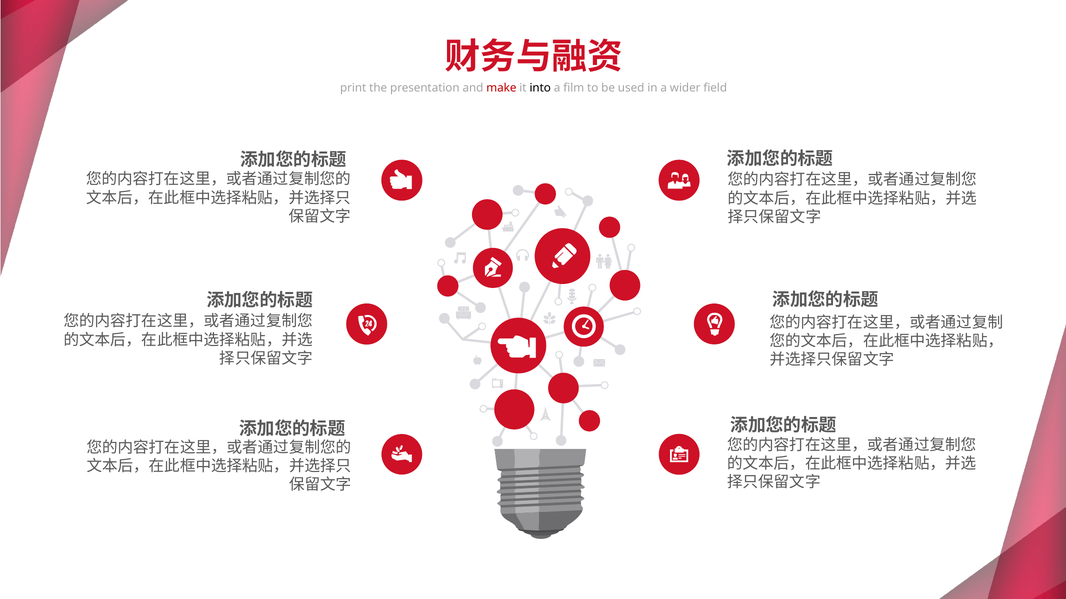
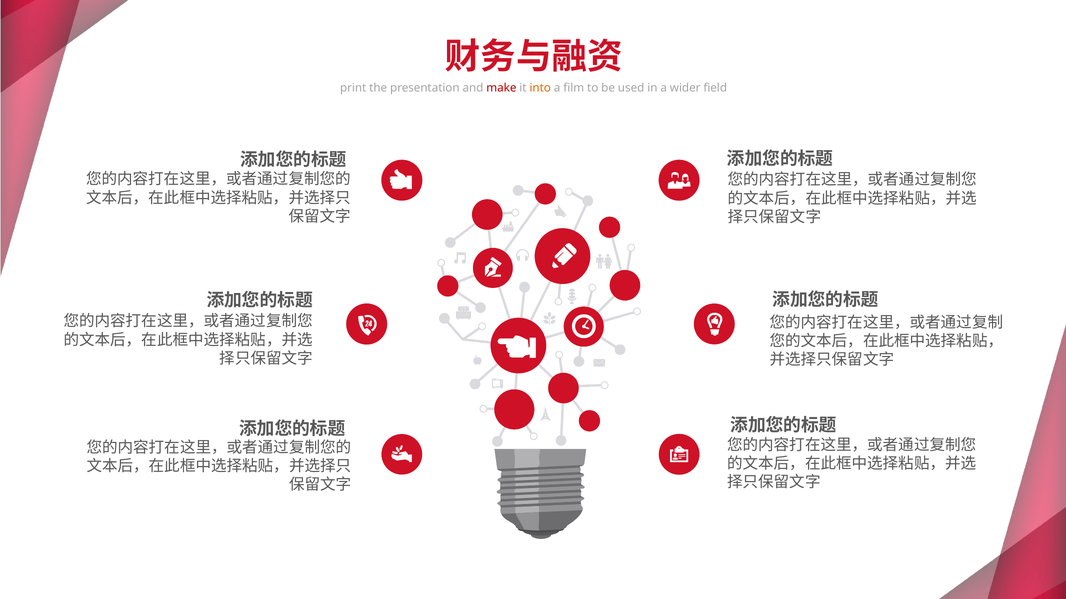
into colour: black -> orange (540, 88)
